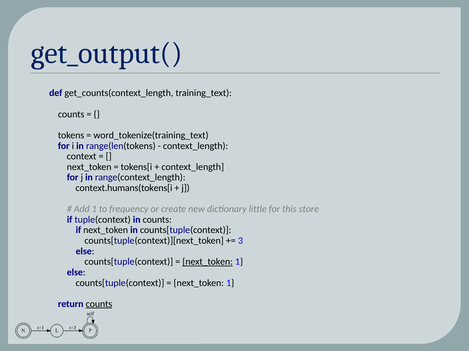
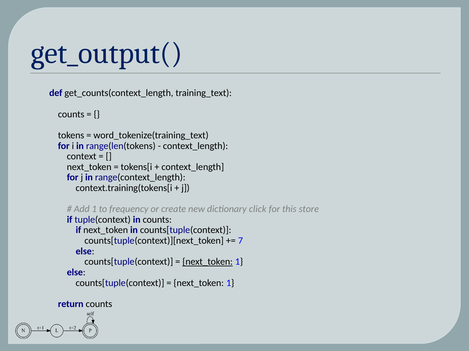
context.humans(tokens[i: context.humans(tokens[i -> context.training(tokens[i (124, 188)
little: little -> click (258, 209)
3: 3 -> 7 (240, 241)
counts underline: present -> none (99, 305)
